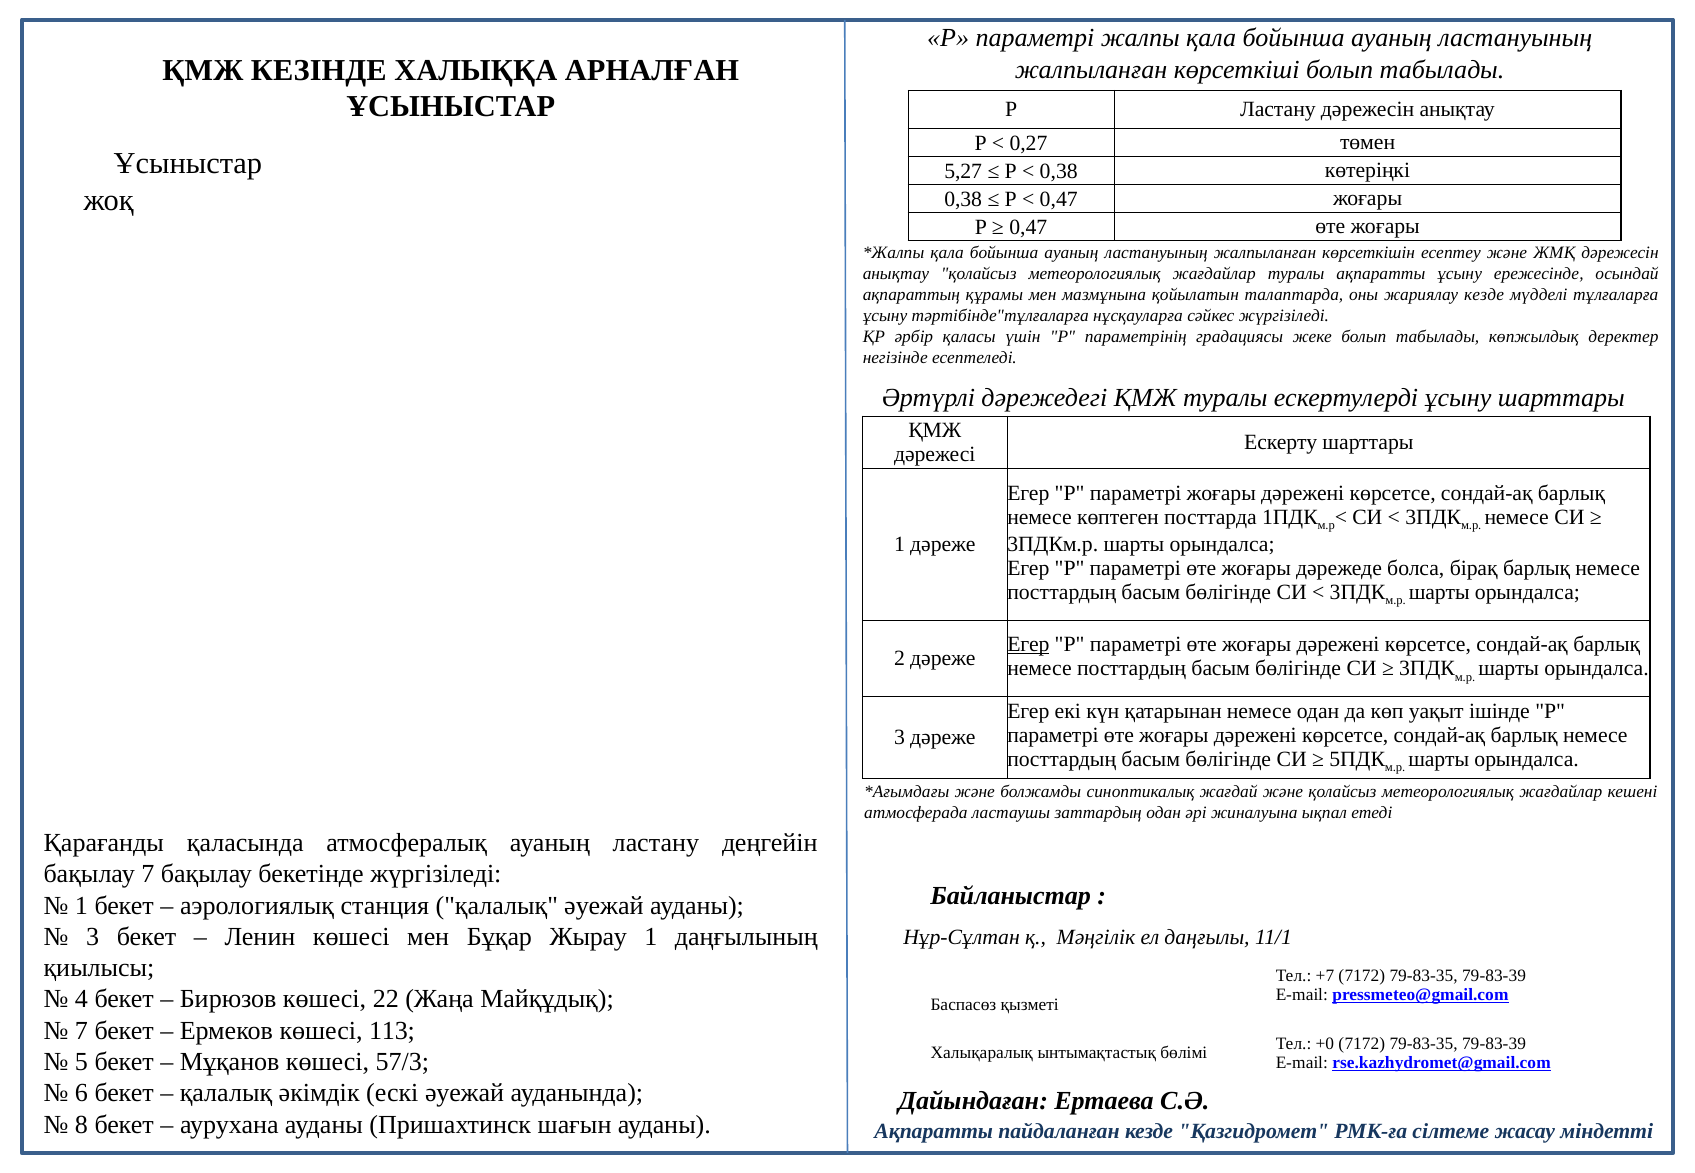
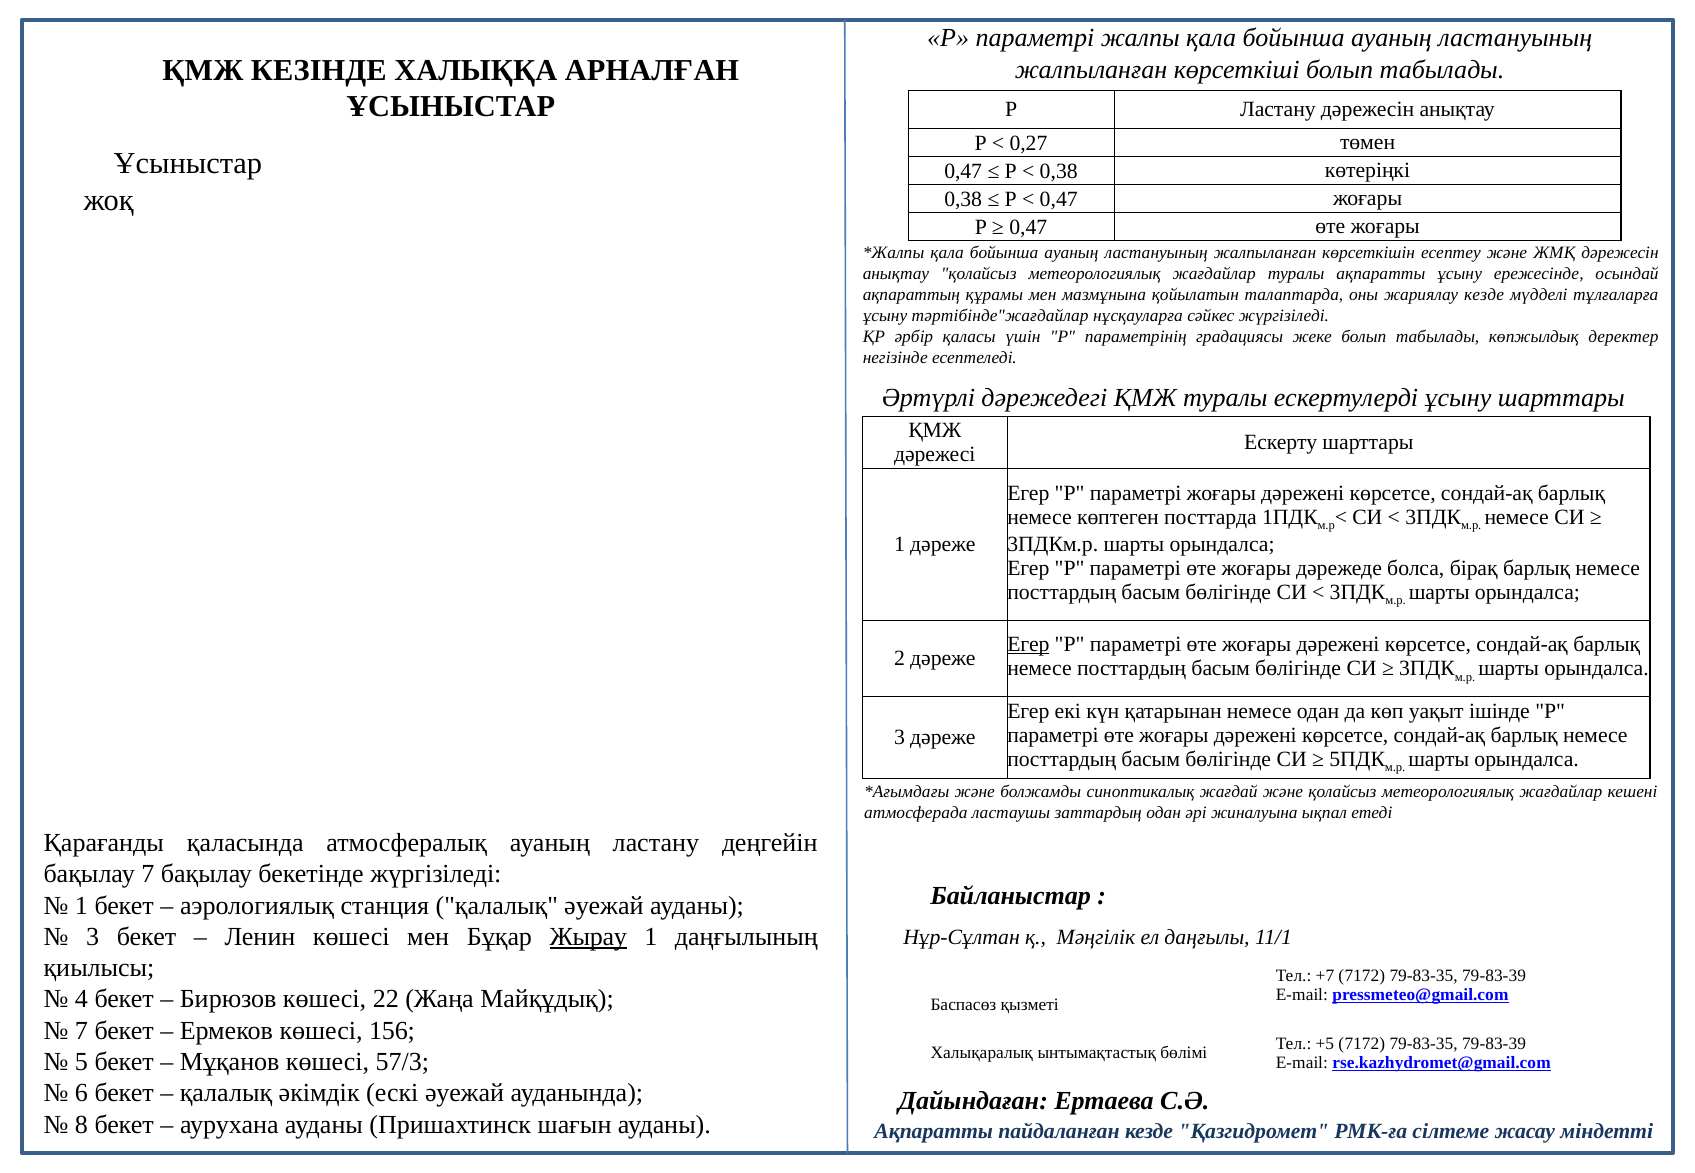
5,27: 5,27 -> 0,47 (963, 172)
тәртібінде"тұлғаларға: тәртібінде"тұлғаларға -> тәртібінде"жағдайлар (1000, 316)
Жырау underline: none -> present (588, 937)
113: 113 -> 156 (392, 1031)
+0: +0 -> +5 (1325, 1044)
